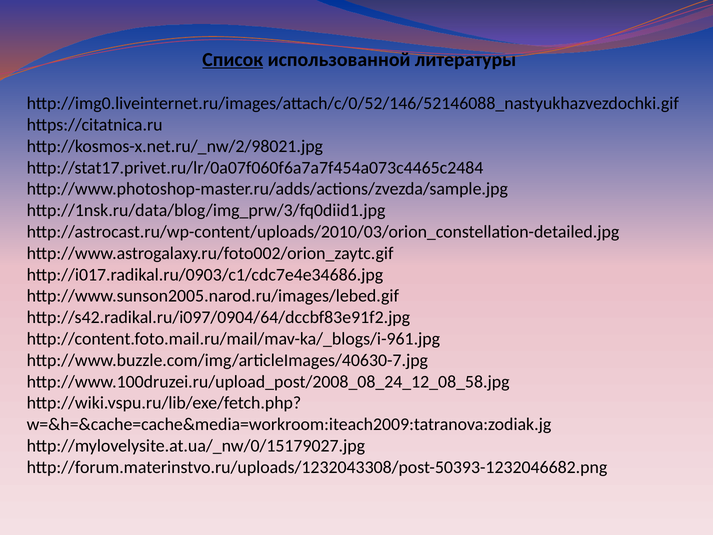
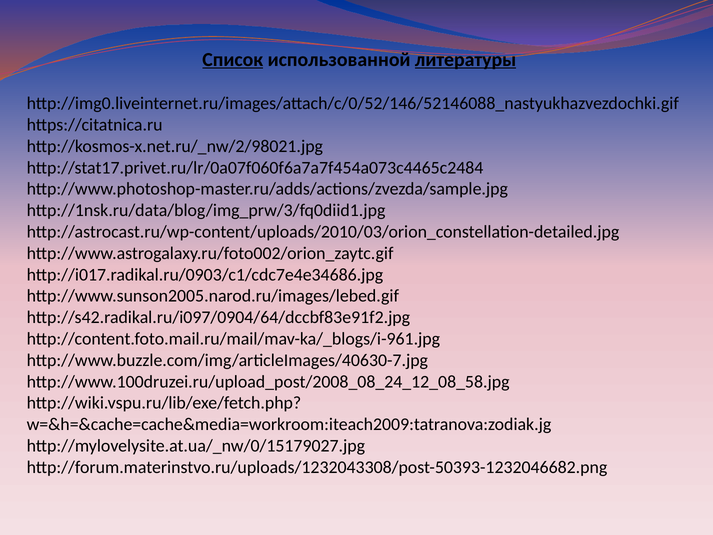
литературы underline: none -> present (466, 60)
